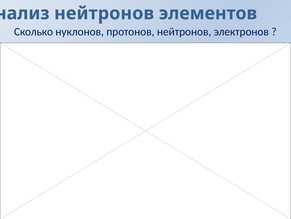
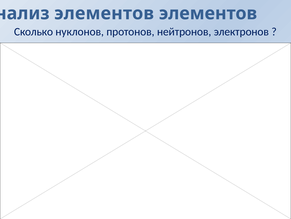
нейтронов: нейтронов -> элементов (104, 13)
